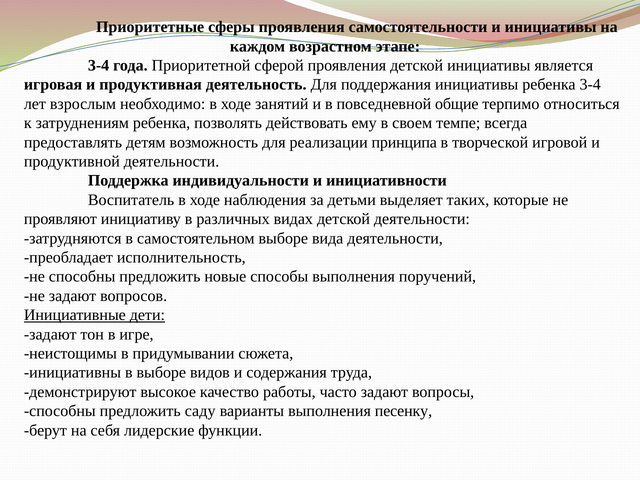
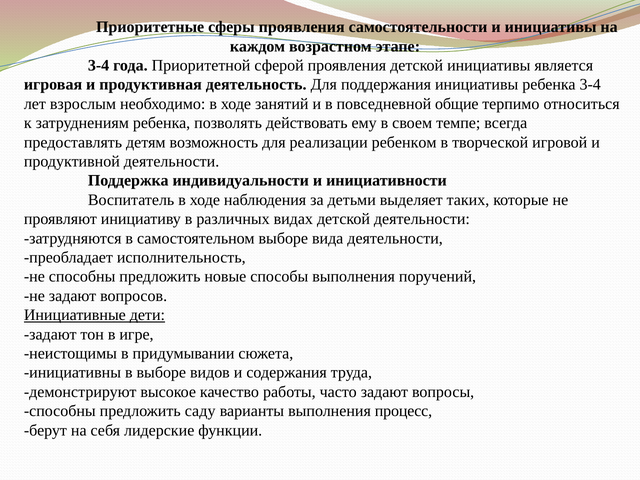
принципа: принципа -> ребенком (404, 142)
песенку: песенку -> процесс (403, 411)
